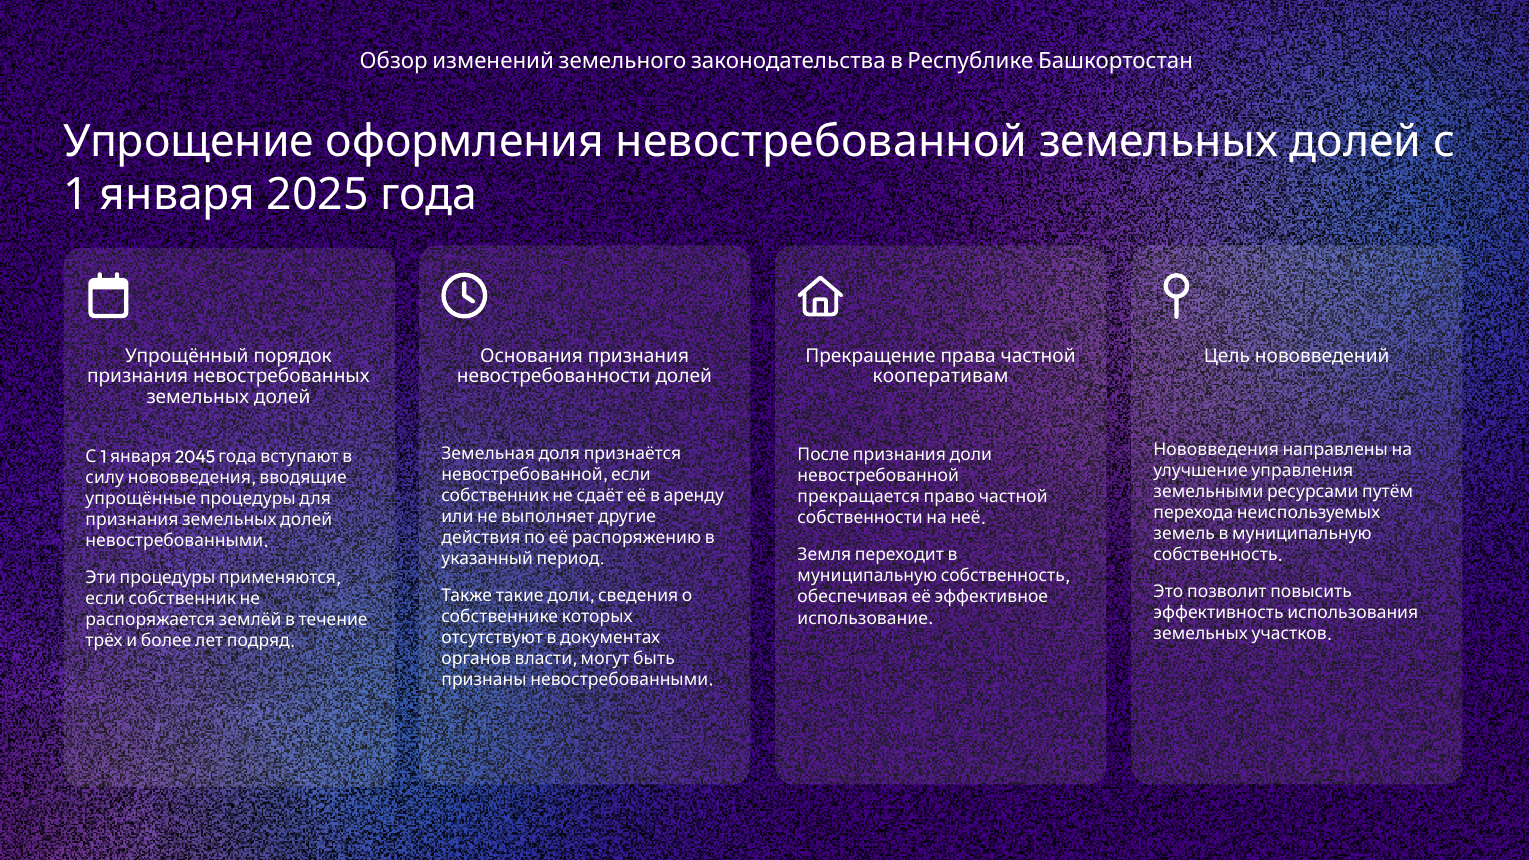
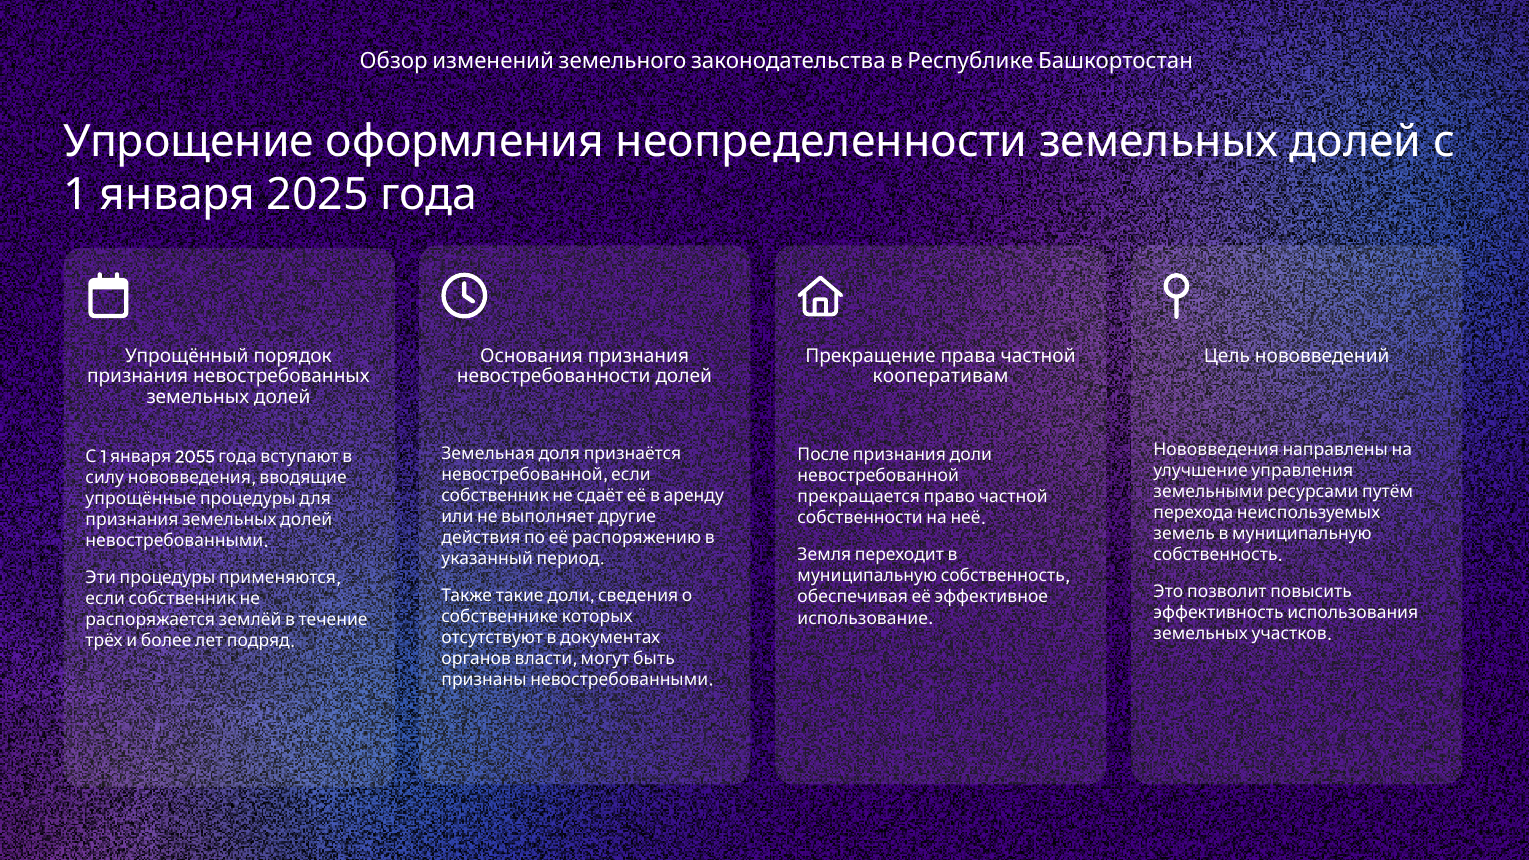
оформления невостребованной: невостребованной -> неопределенности (822, 141)
2045: 2045 -> 2055 (195, 457)
